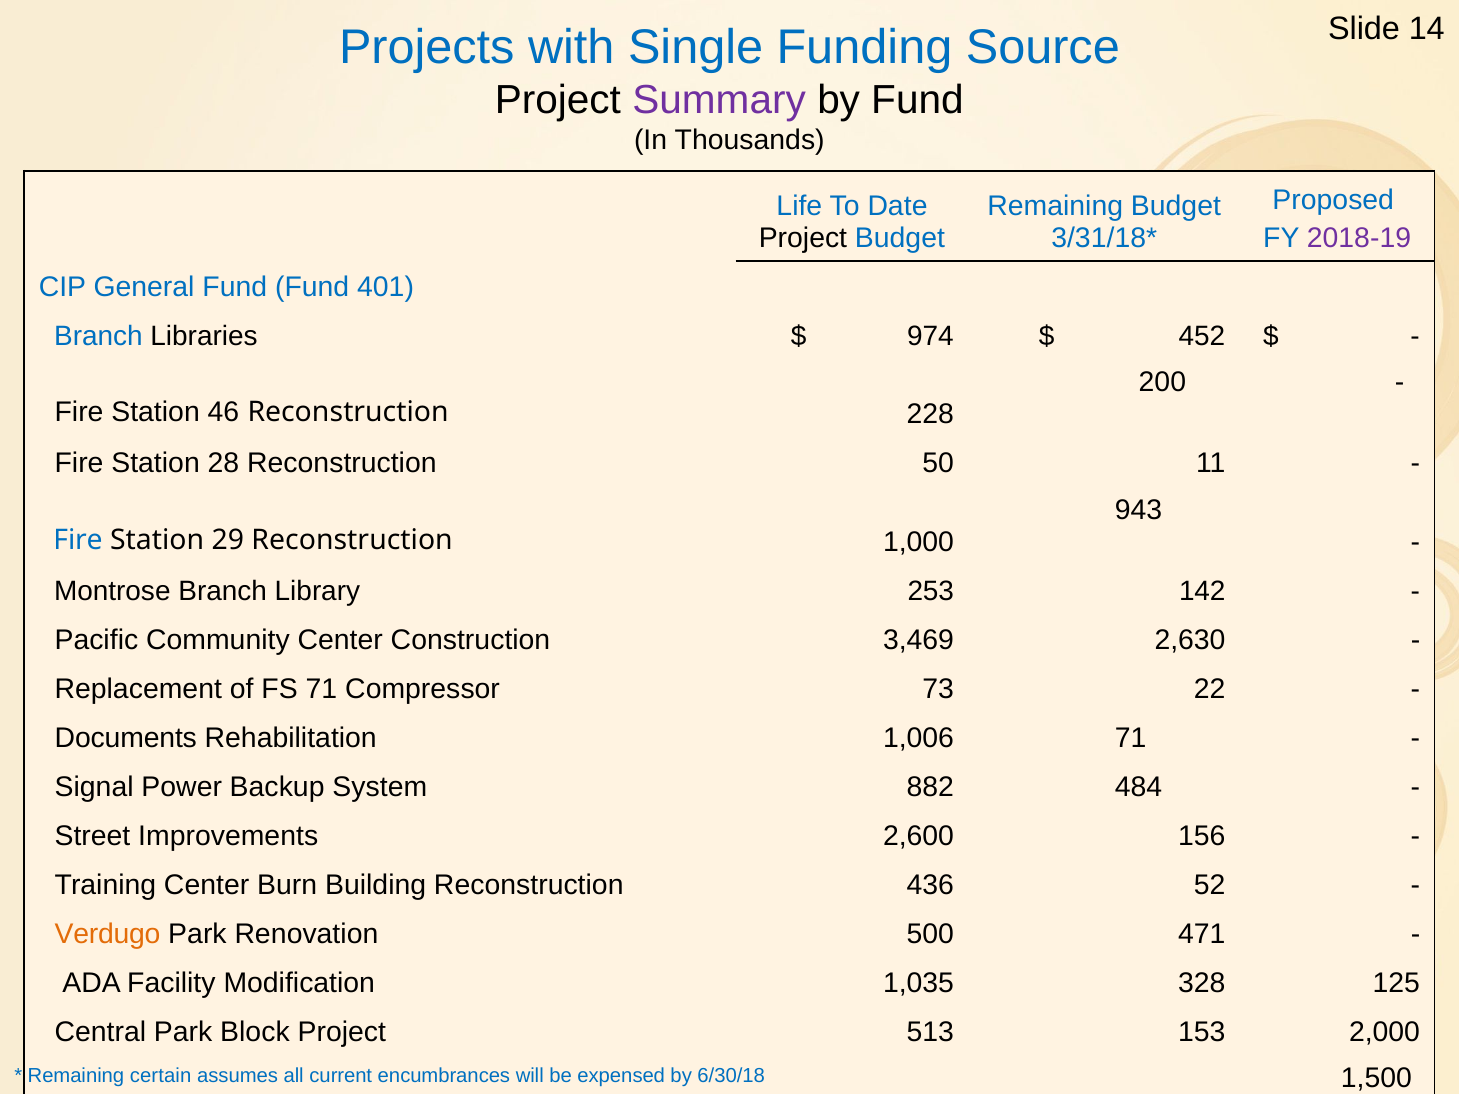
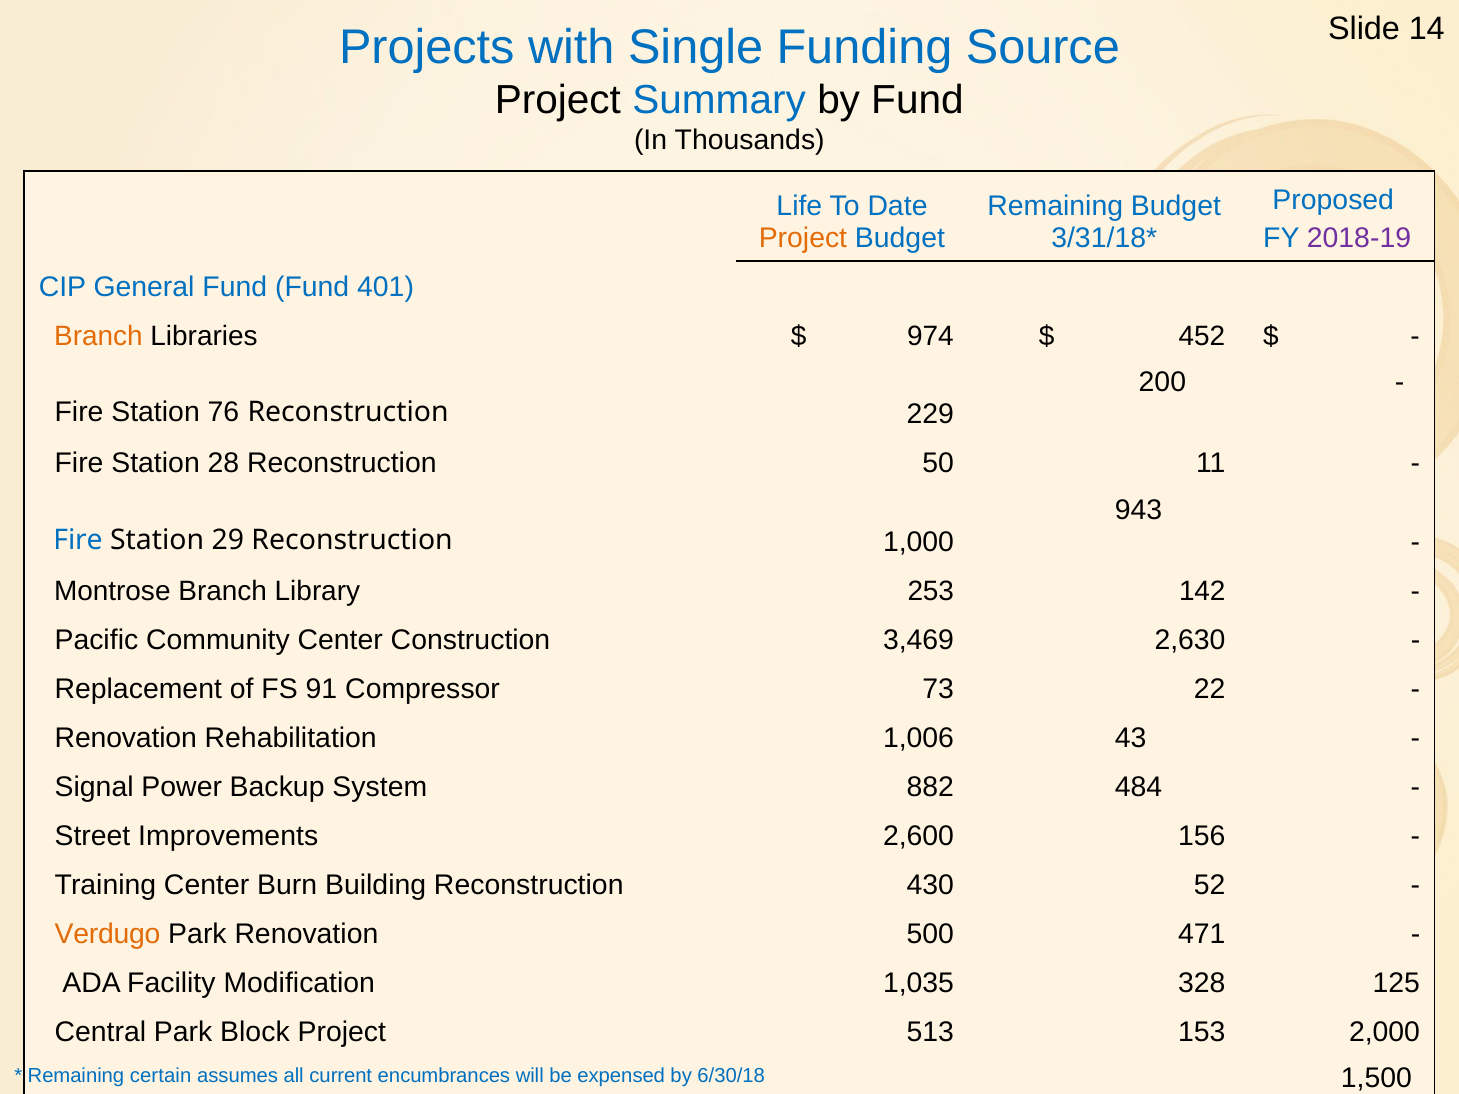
Summary colour: purple -> blue (719, 100)
Project colour: black -> orange (803, 238)
Branch colour: blue -> orange (98, 337)
46: 46 -> 76 (223, 412)
228: 228 -> 229 (930, 415)
FS 71: 71 -> 91 (321, 689)
Documents: Documents -> Renovation (126, 738)
1,006 71: 71 -> 43 (1131, 738)
436: 436 -> 430 (930, 885)
